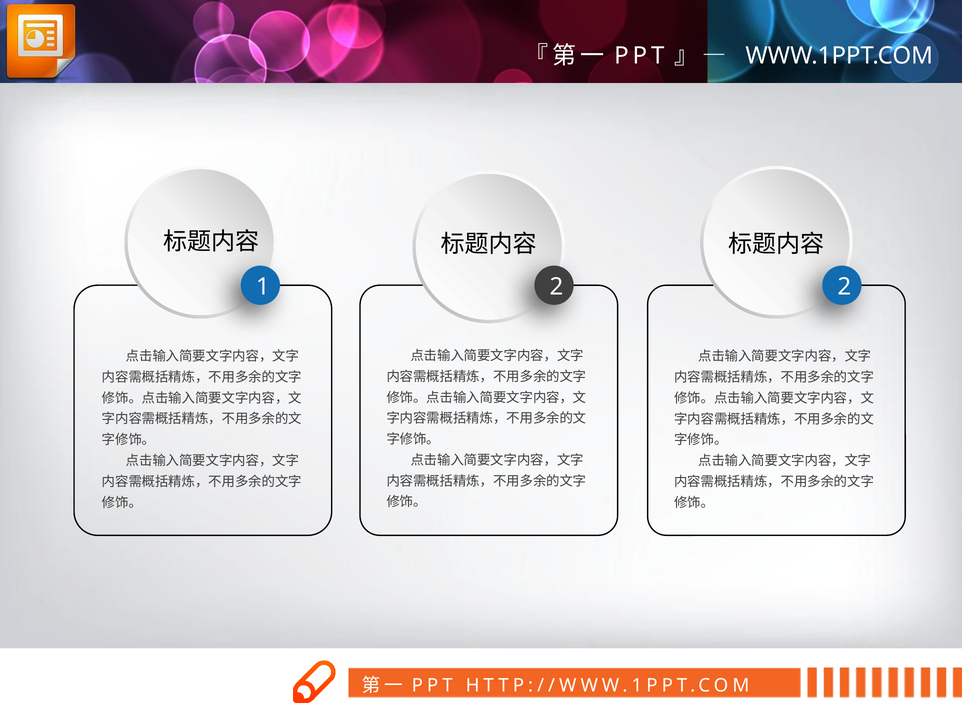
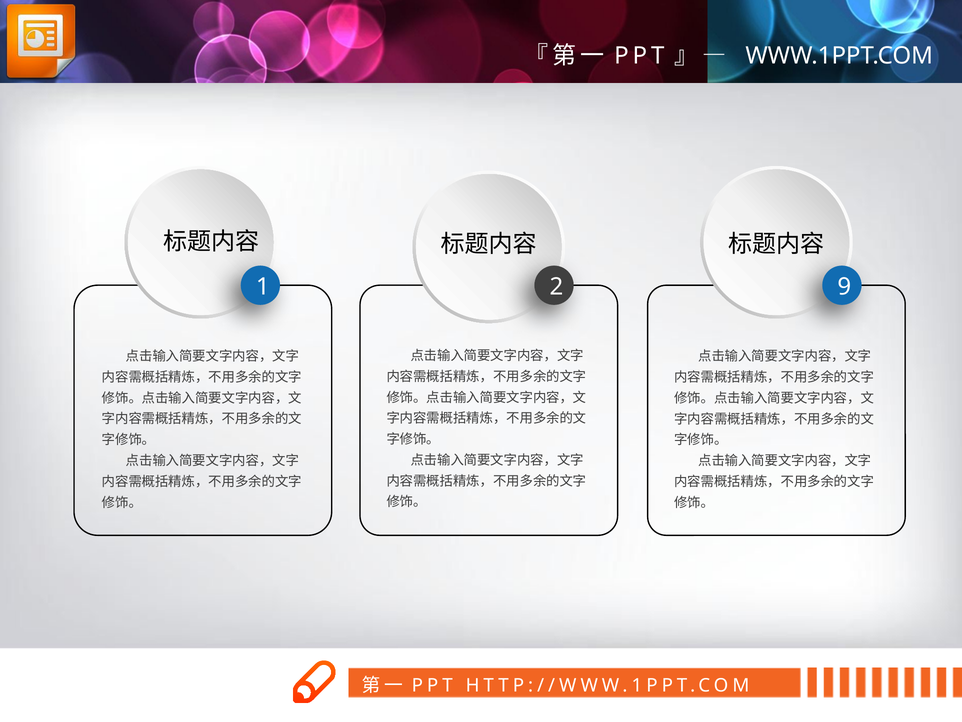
2 2: 2 -> 9 (844, 287)
